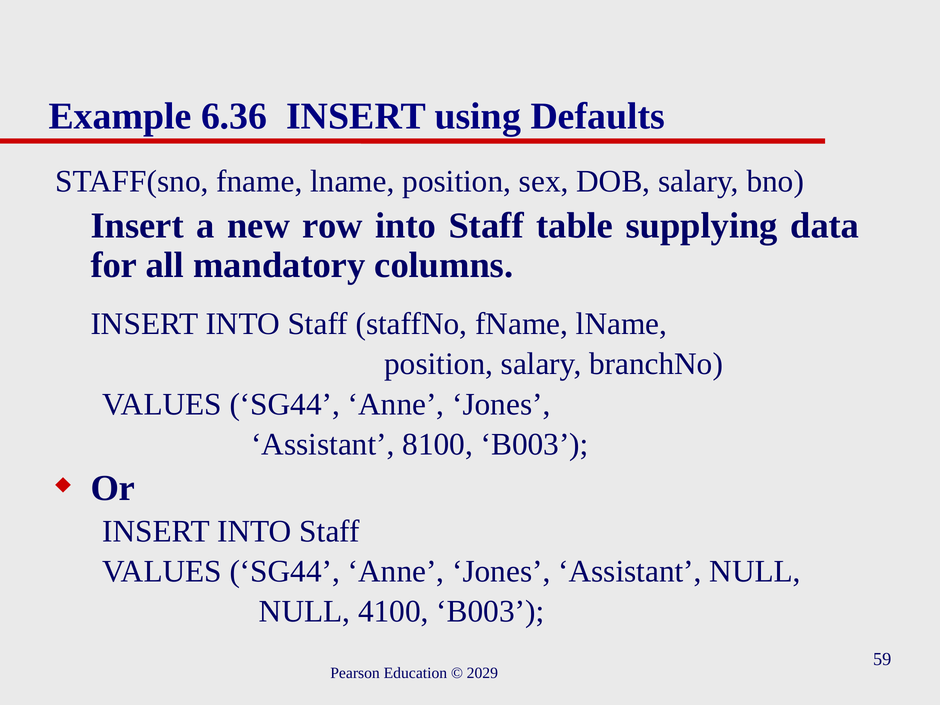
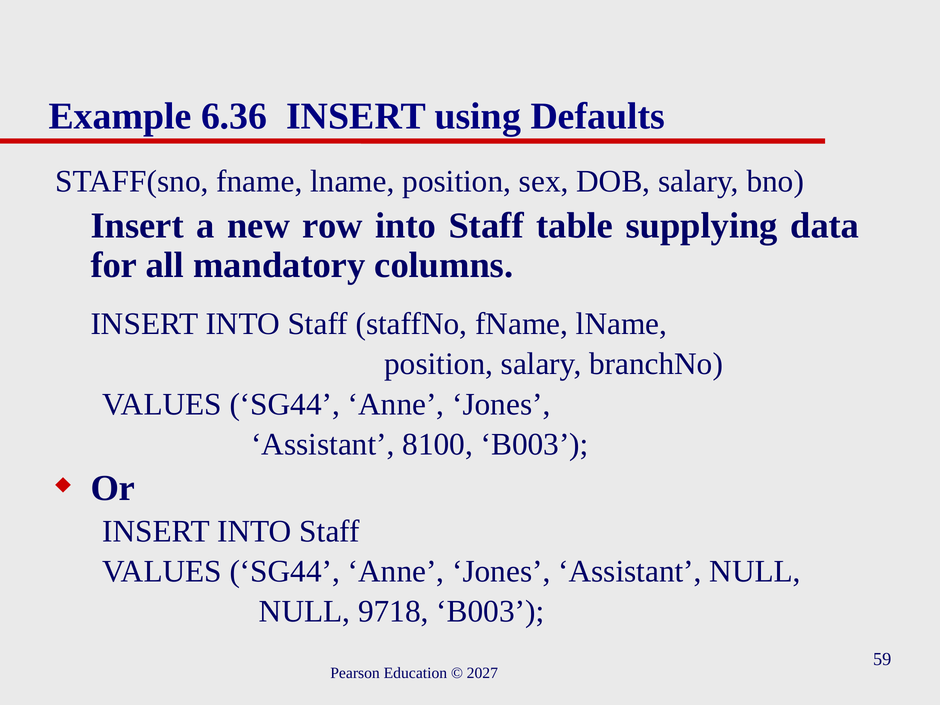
4100: 4100 -> 9718 (393, 611)
2029: 2029 -> 2027 (482, 673)
